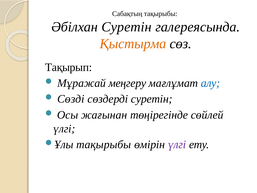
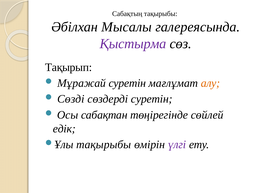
Әбілхан Суретін: Суретін -> Мысалы (127, 27)
Қыстырма colour: orange -> purple (133, 44)
Мұражай меңгеру: меңгеру -> суретін (127, 83)
алу colour: blue -> orange (210, 83)
жағынан: жағынан -> сабақтан (104, 115)
үлгі: үлгі -> едік (64, 128)
